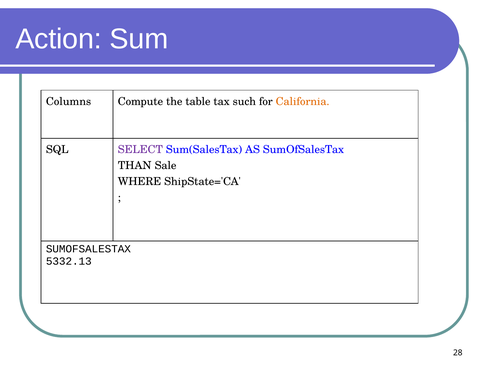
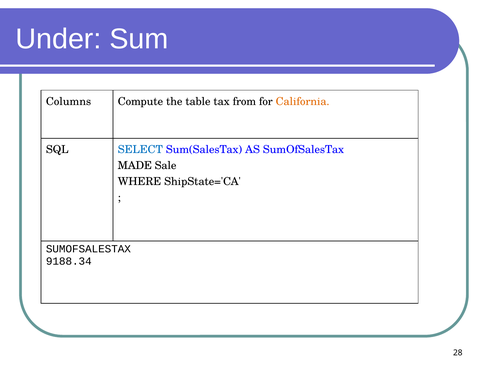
Action: Action -> Under (58, 39)
such: such -> from (244, 101)
SELECT colour: purple -> blue (140, 150)
THAN: THAN -> MADE (135, 166)
5332.13: 5332.13 -> 9188.34 (69, 261)
